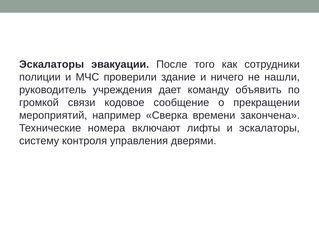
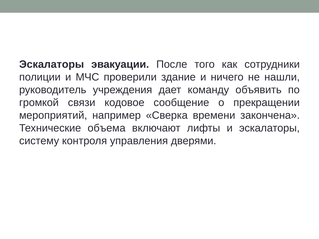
номера: номера -> объема (107, 128)
